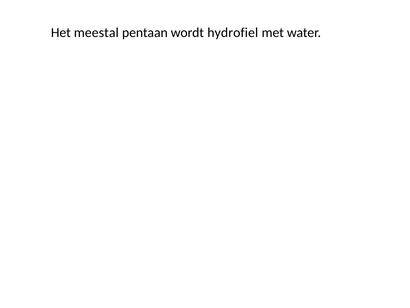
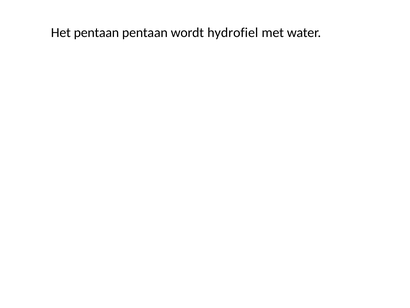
Het meestal: meestal -> pentaan (96, 33)
